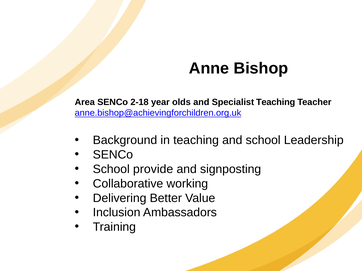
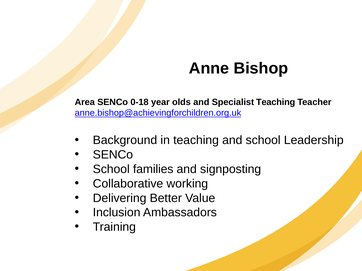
2-18: 2-18 -> 0-18 (140, 102)
provide: provide -> families (153, 169)
